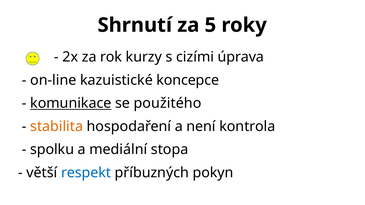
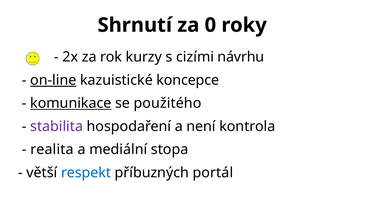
5: 5 -> 0 (210, 25)
úprava: úprava -> návrhu (241, 57)
on-line underline: none -> present (53, 80)
stabilita colour: orange -> purple (57, 127)
spolku: spolku -> realita (52, 150)
pokyn: pokyn -> portál (213, 173)
